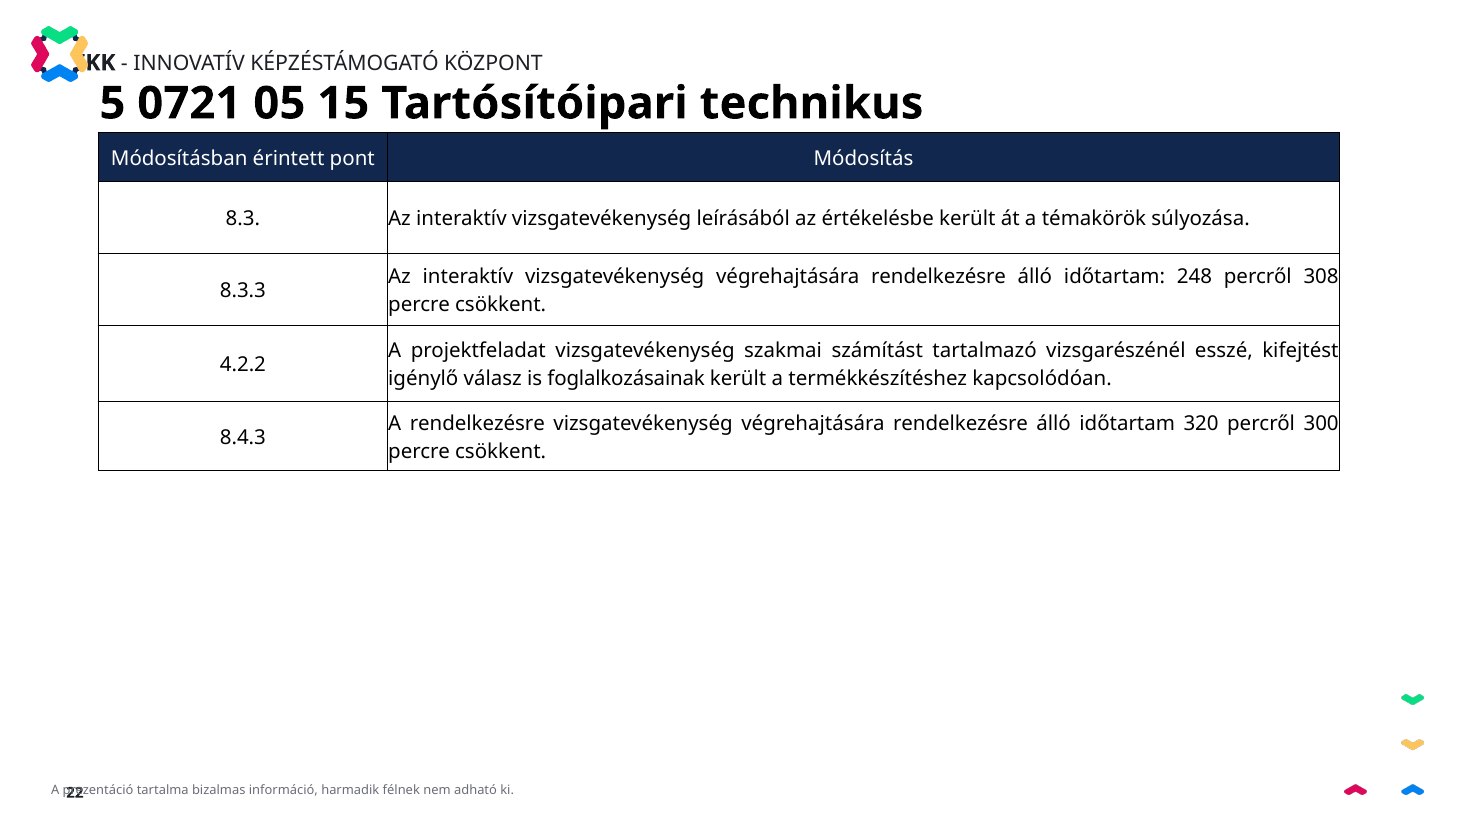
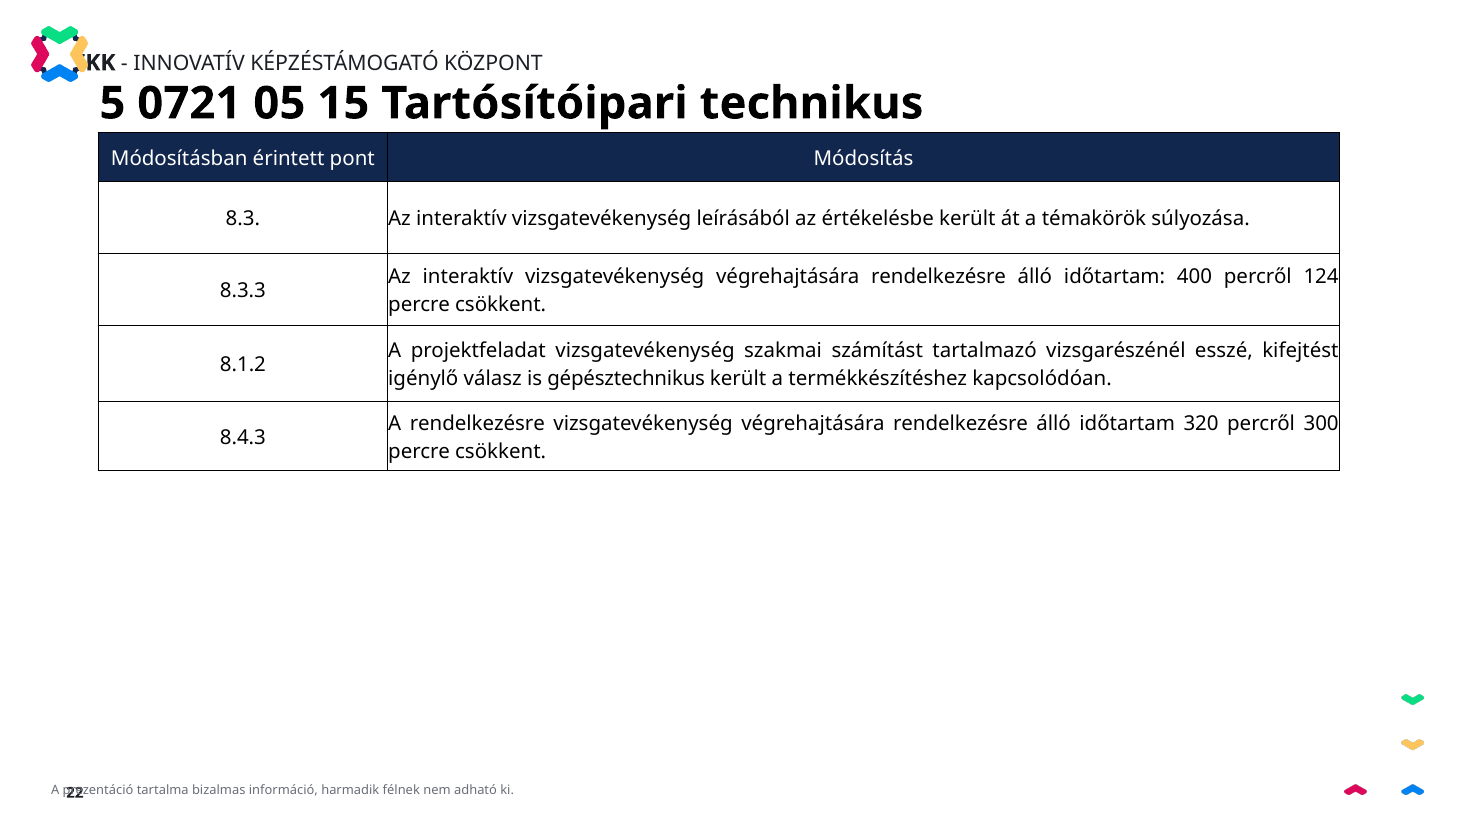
248: 248 -> 400 (1195, 277)
308: 308 -> 124 (1321, 277)
4.2.2: 4.2.2 -> 8.1.2 (243, 365)
foglalkozásainak: foglalkozásainak -> gépésztechnikus (626, 379)
